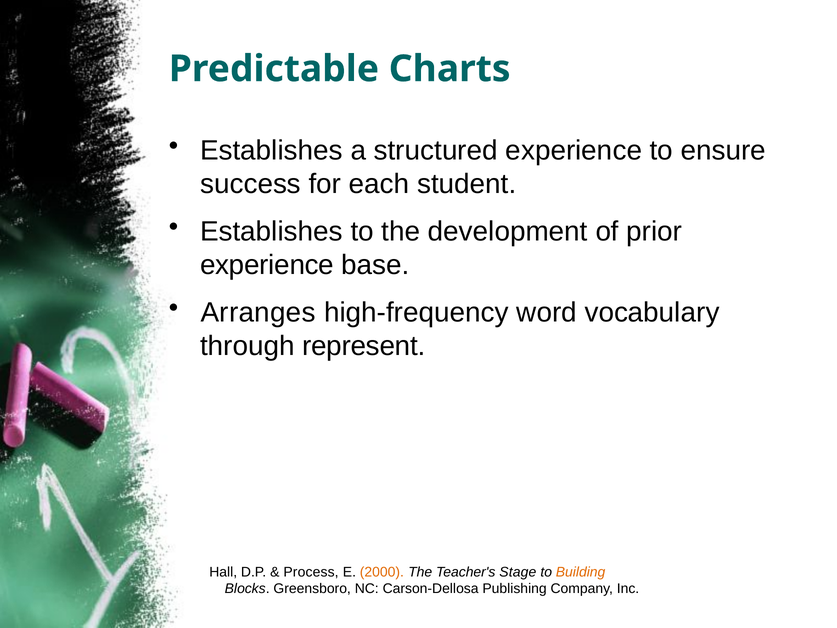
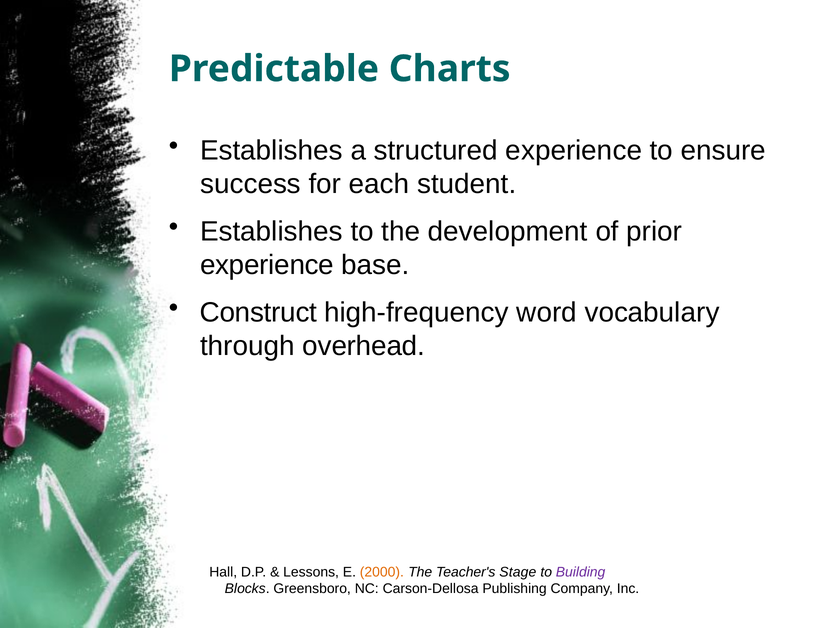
Arranges: Arranges -> Construct (258, 312)
represent: represent -> overhead (364, 346)
Process: Process -> Lessons (311, 572)
Building colour: orange -> purple (581, 572)
